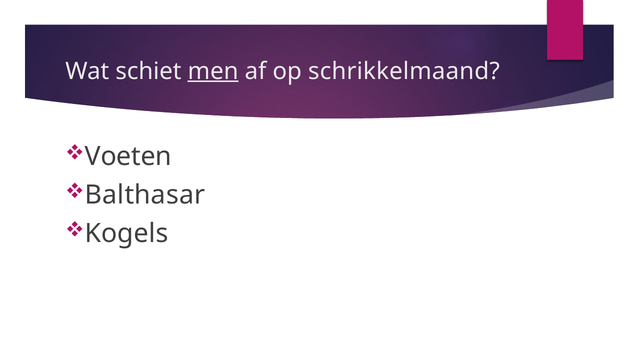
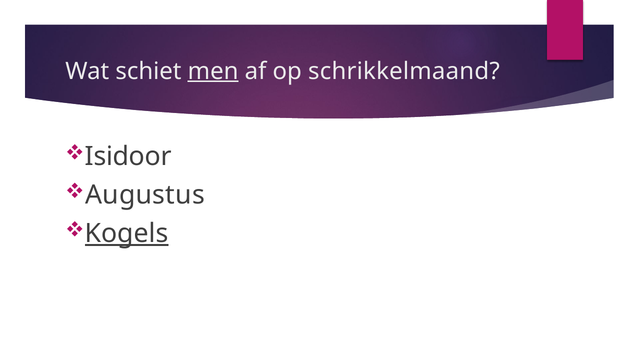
Voeten: Voeten -> Isidoor (128, 157)
Balthasar: Balthasar -> Augustus (145, 195)
Kogels underline: none -> present (127, 234)
